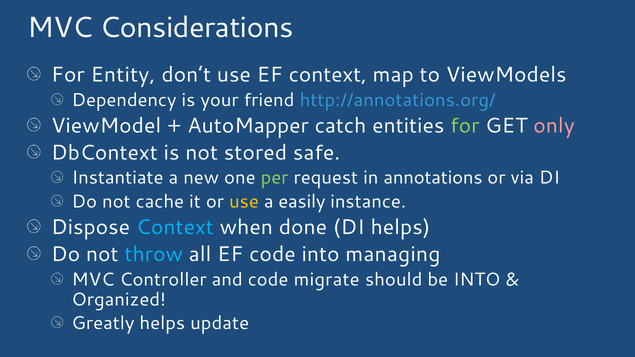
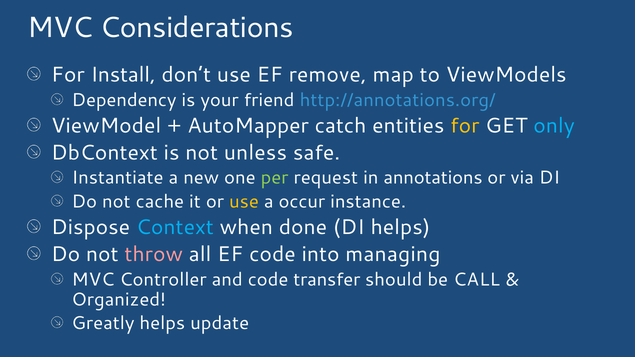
Entity: Entity -> Install (123, 75)
EF context: context -> remove (328, 75)
for colour: light green -> yellow (465, 126)
only colour: pink -> light blue (554, 126)
stored: stored -> unless (255, 153)
easily: easily -> occur (302, 202)
throw colour: light blue -> pink (154, 254)
migrate: migrate -> transfer (327, 280)
be INTO: INTO -> CALL (476, 280)
